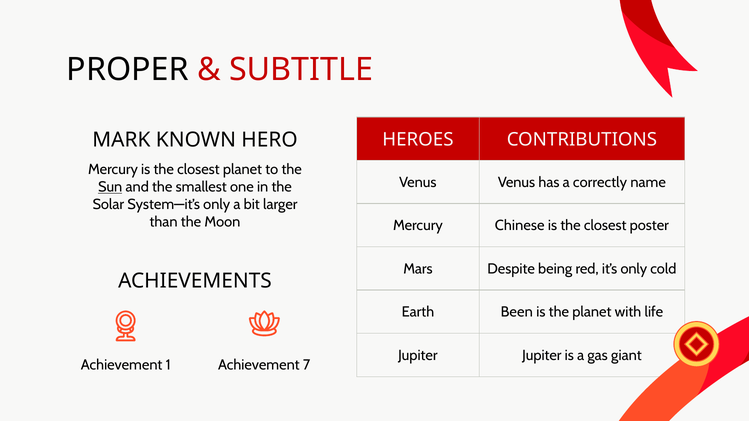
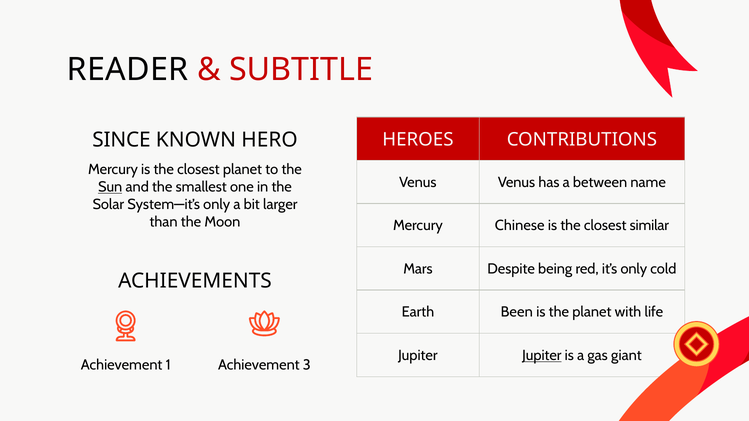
PROPER: PROPER -> READER (128, 70)
MARK: MARK -> SINCE (121, 140)
correctly: correctly -> between (600, 182)
poster: poster -> similar (649, 226)
Jupiter underline: none -> present (542, 356)
7: 7 -> 3 (307, 365)
